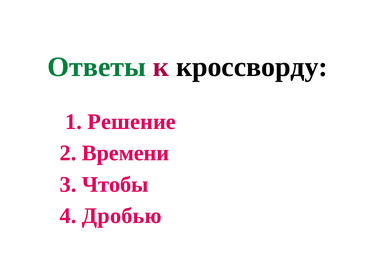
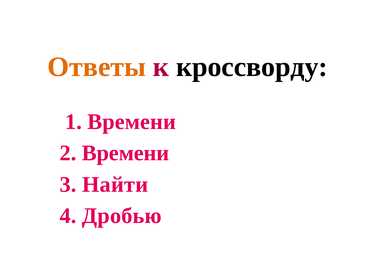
Ответы colour: green -> orange (97, 67)
1 Решение: Решение -> Времени (132, 122)
Чтобы: Чтобы -> Найти (115, 184)
